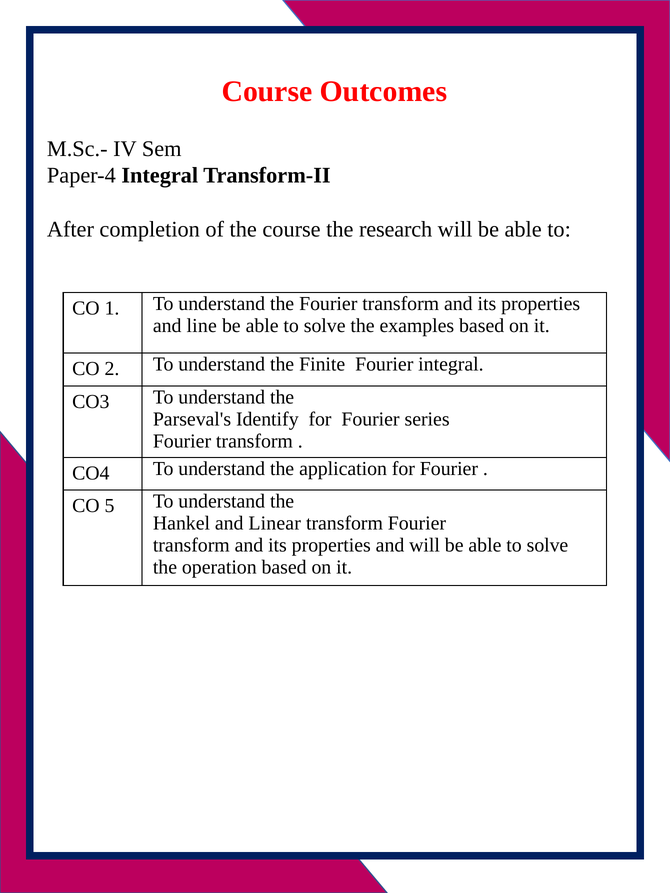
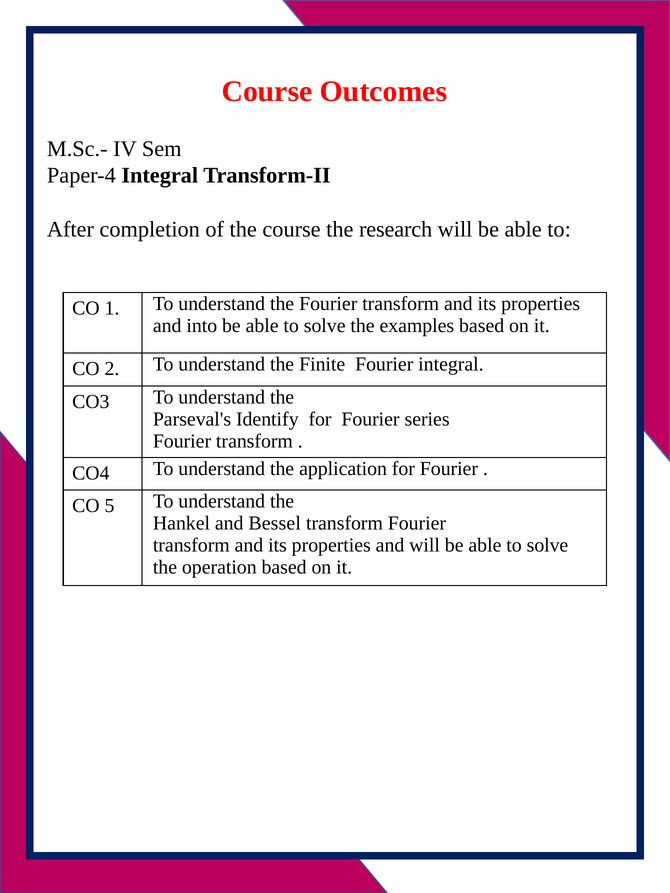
line: line -> into (202, 326)
Linear: Linear -> Bessel (275, 524)
